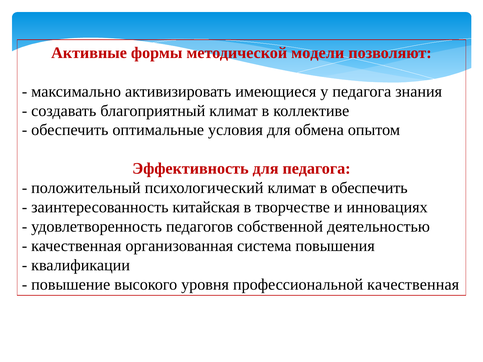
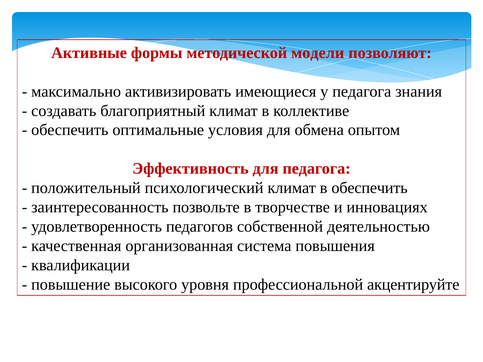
китайская: китайская -> позвольте (206, 207)
профессиональной качественная: качественная -> акцентируйте (413, 285)
